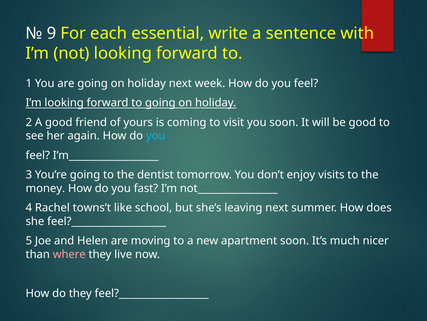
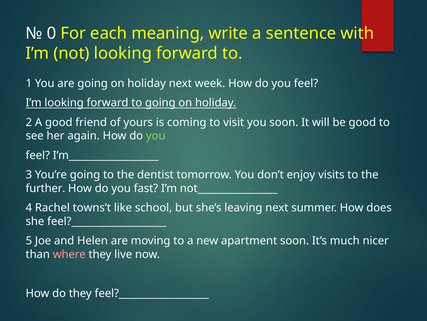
9: 9 -> 0 (52, 33)
essential: essential -> meaning (168, 33)
you colour: light blue -> light green (156, 136)
money: money -> further (45, 188)
